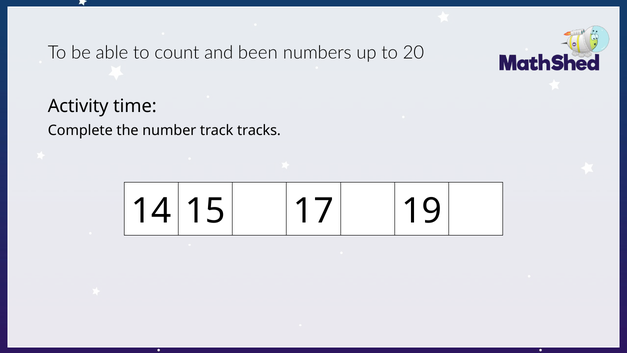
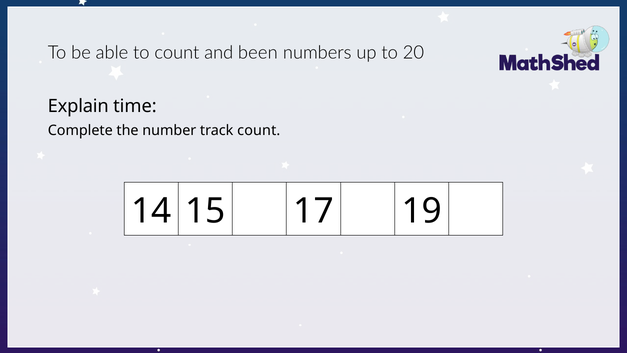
Activity: Activity -> Explain (78, 106)
track tracks: tracks -> count (259, 130)
